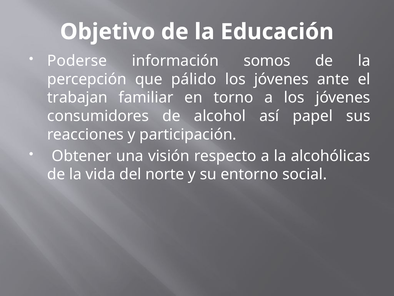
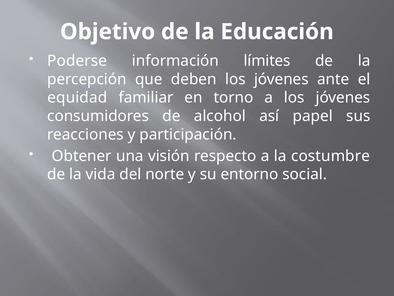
somos: somos -> límites (267, 61)
pálido: pálido -> deben (194, 79)
trabajan: trabajan -> equidad (77, 97)
alcohólicas: alcohólicas -> costumbre (330, 156)
